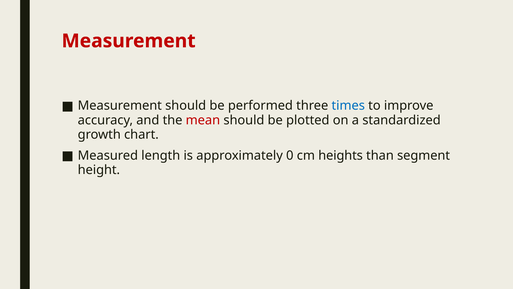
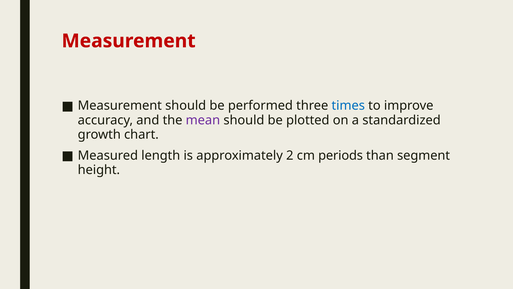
mean colour: red -> purple (203, 120)
0: 0 -> 2 (290, 155)
heights: heights -> periods (341, 155)
